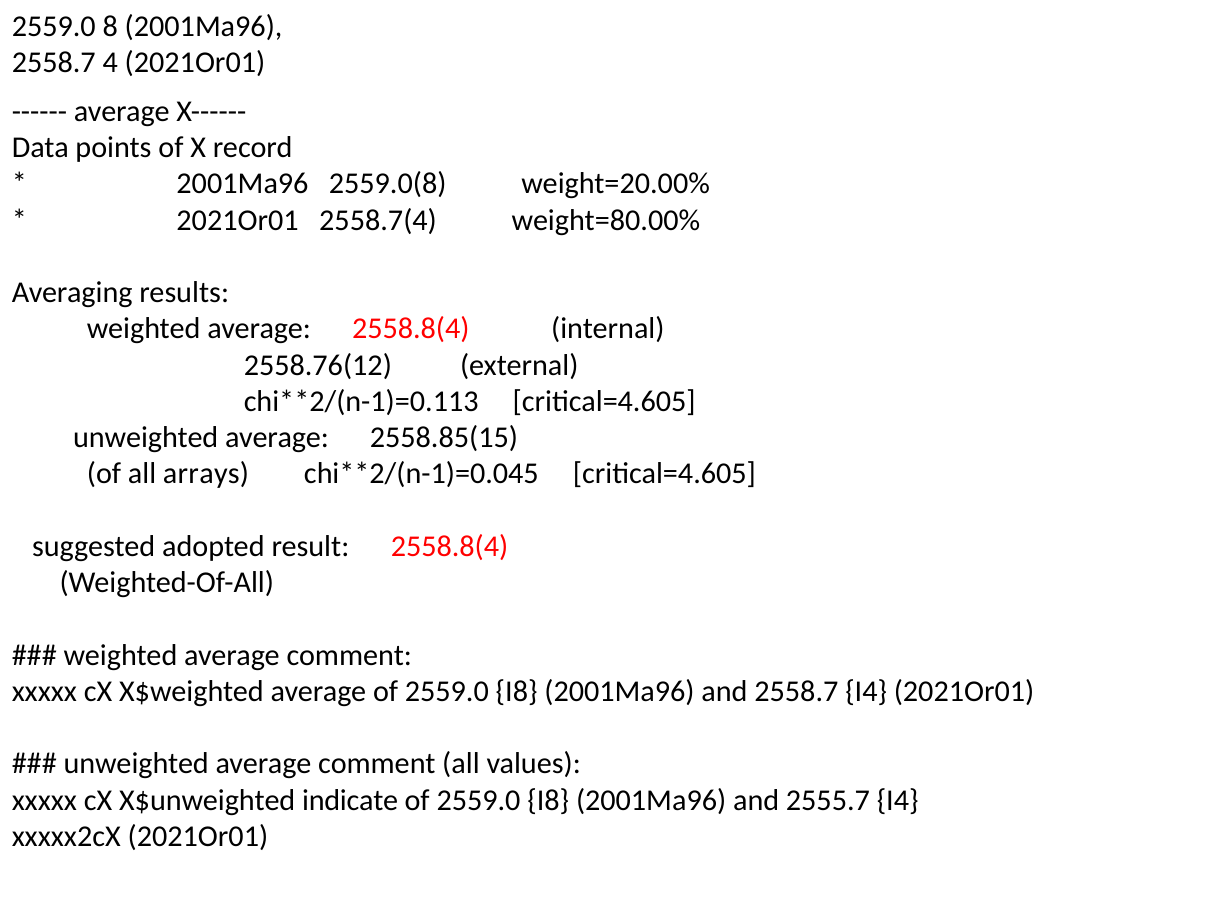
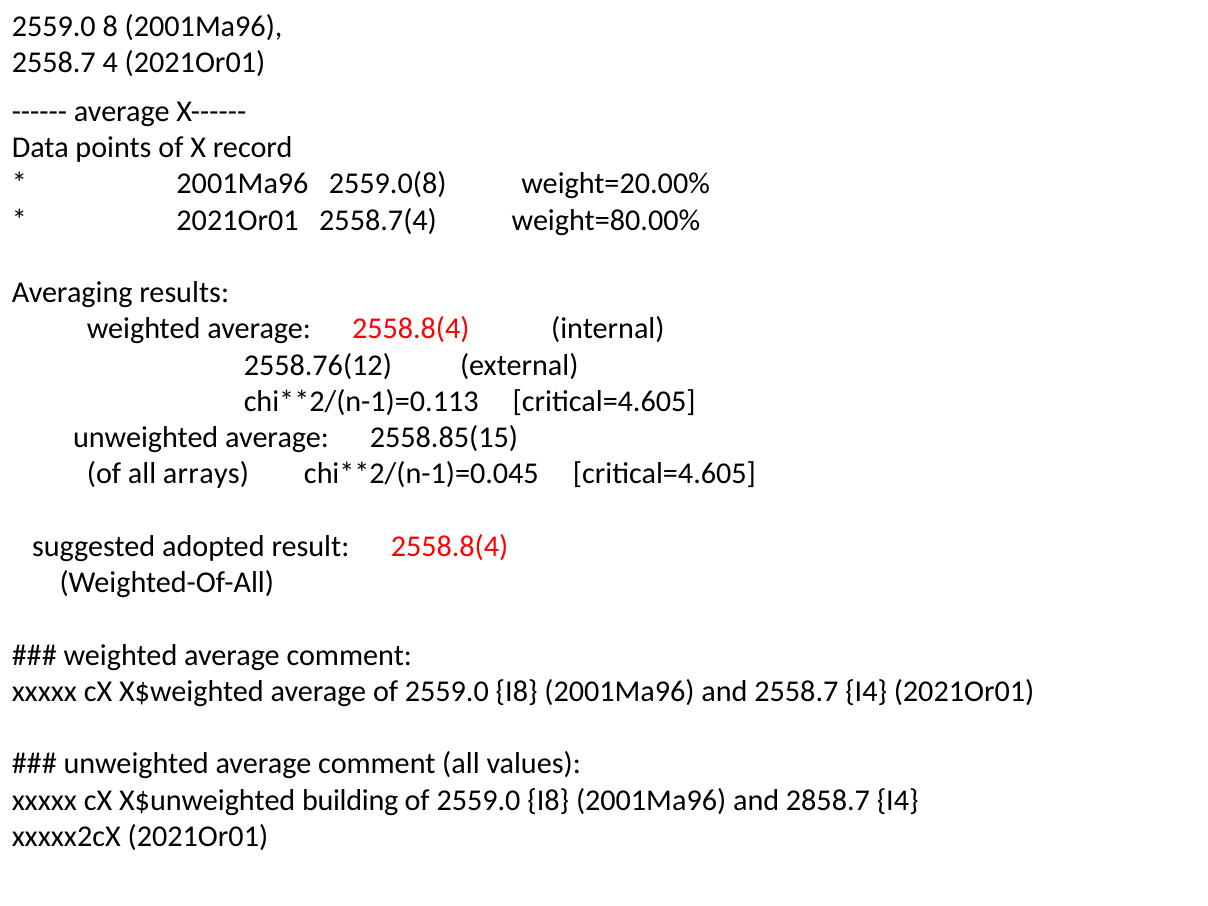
indicate: indicate -> building (350, 800)
2555.7: 2555.7 -> 2858.7 (828, 800)
